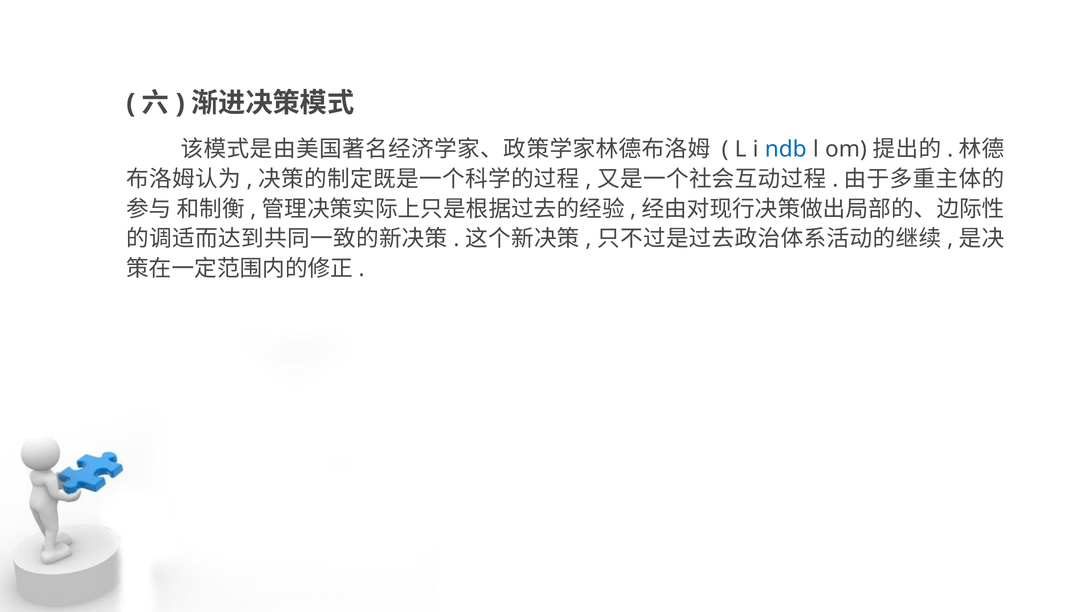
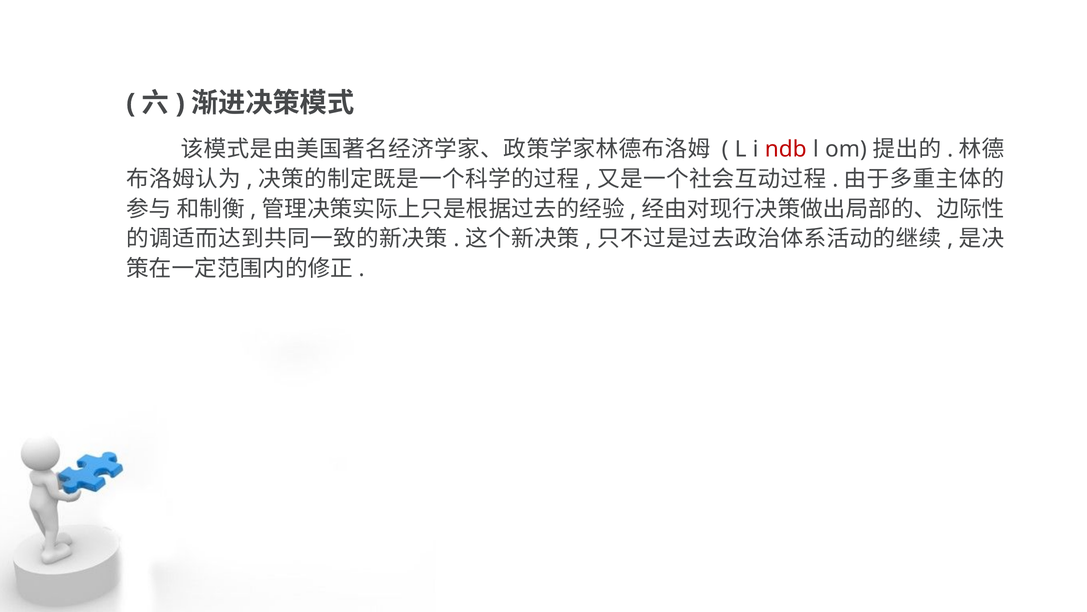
ndb colour: blue -> red (786, 149)
